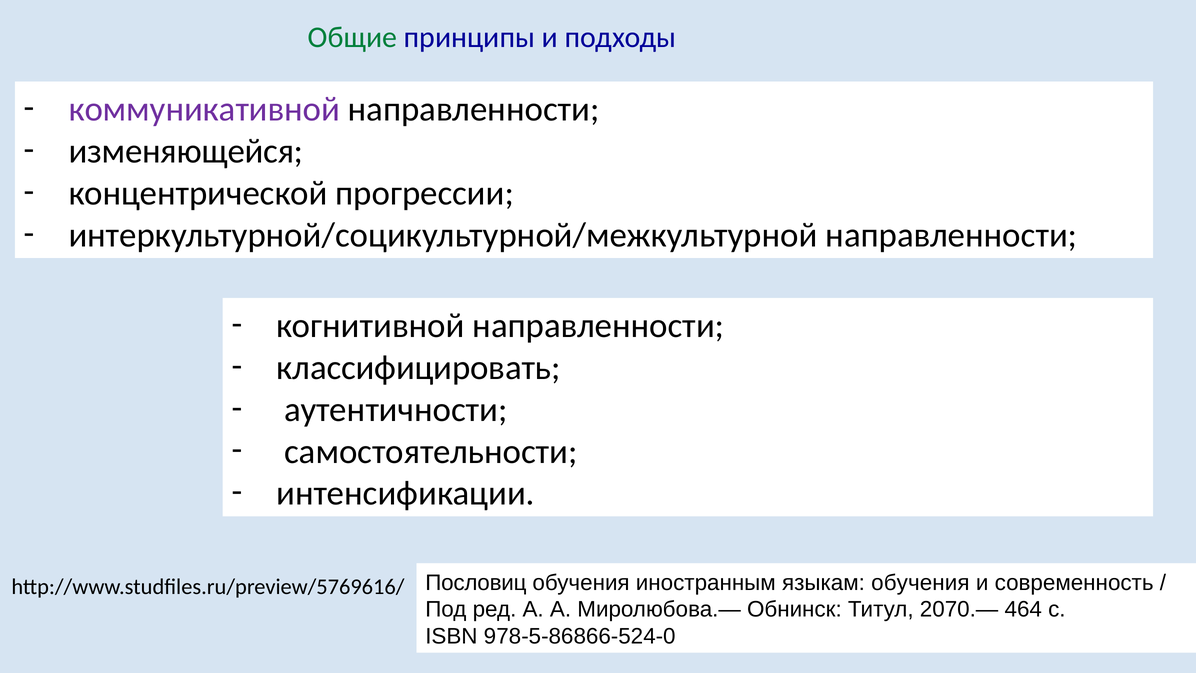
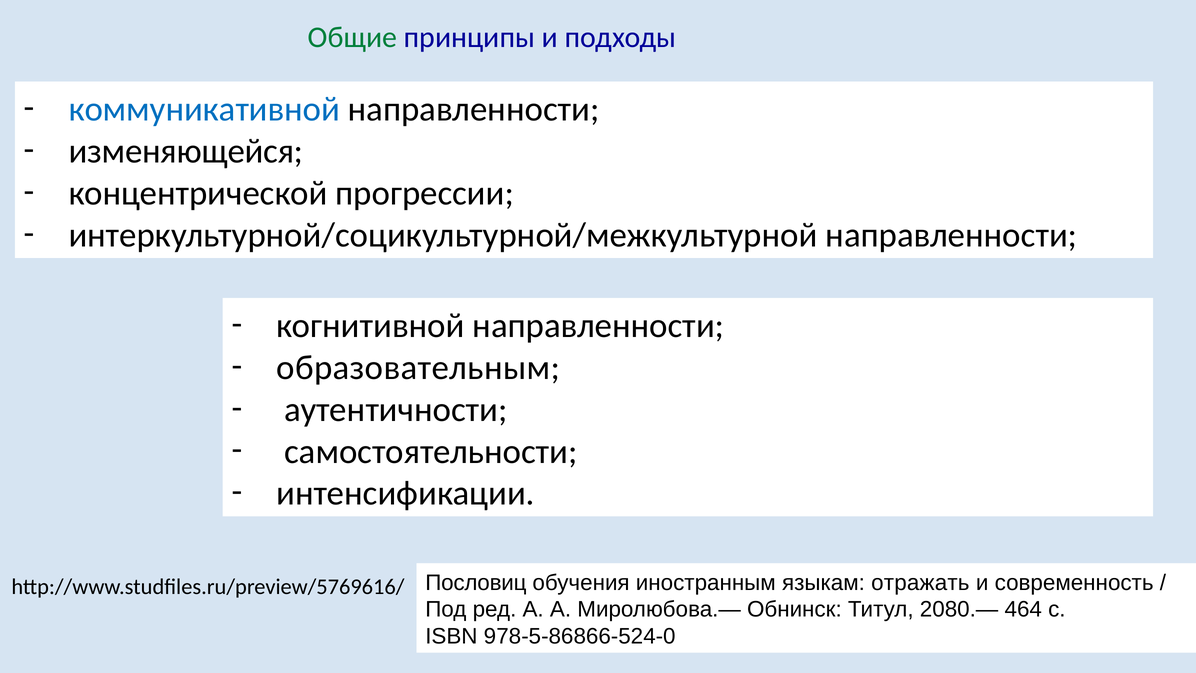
коммуникативной colour: purple -> blue (204, 109)
классифицировать: классифицировать -> образовательным (418, 368)
языкам обучения: обучения -> отражать (920, 582)
2070.—: 2070.— -> 2080.— (959, 609)
